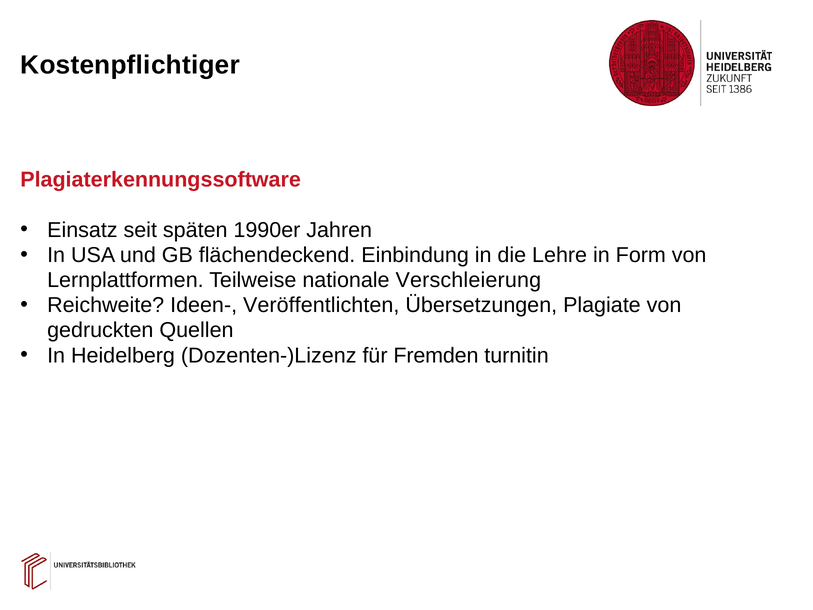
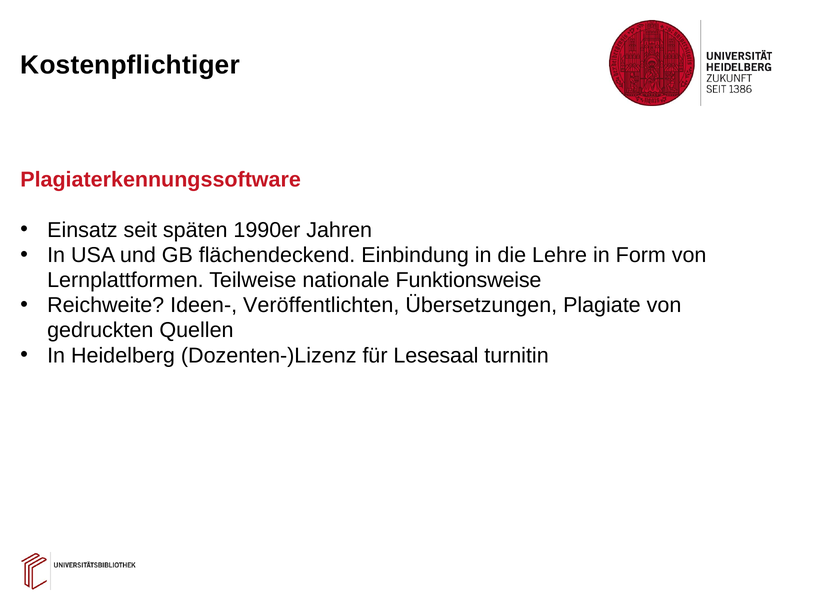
Verschleierung: Verschleierung -> Funktionsweise (469, 280)
Fremden: Fremden -> Lesesaal (436, 355)
